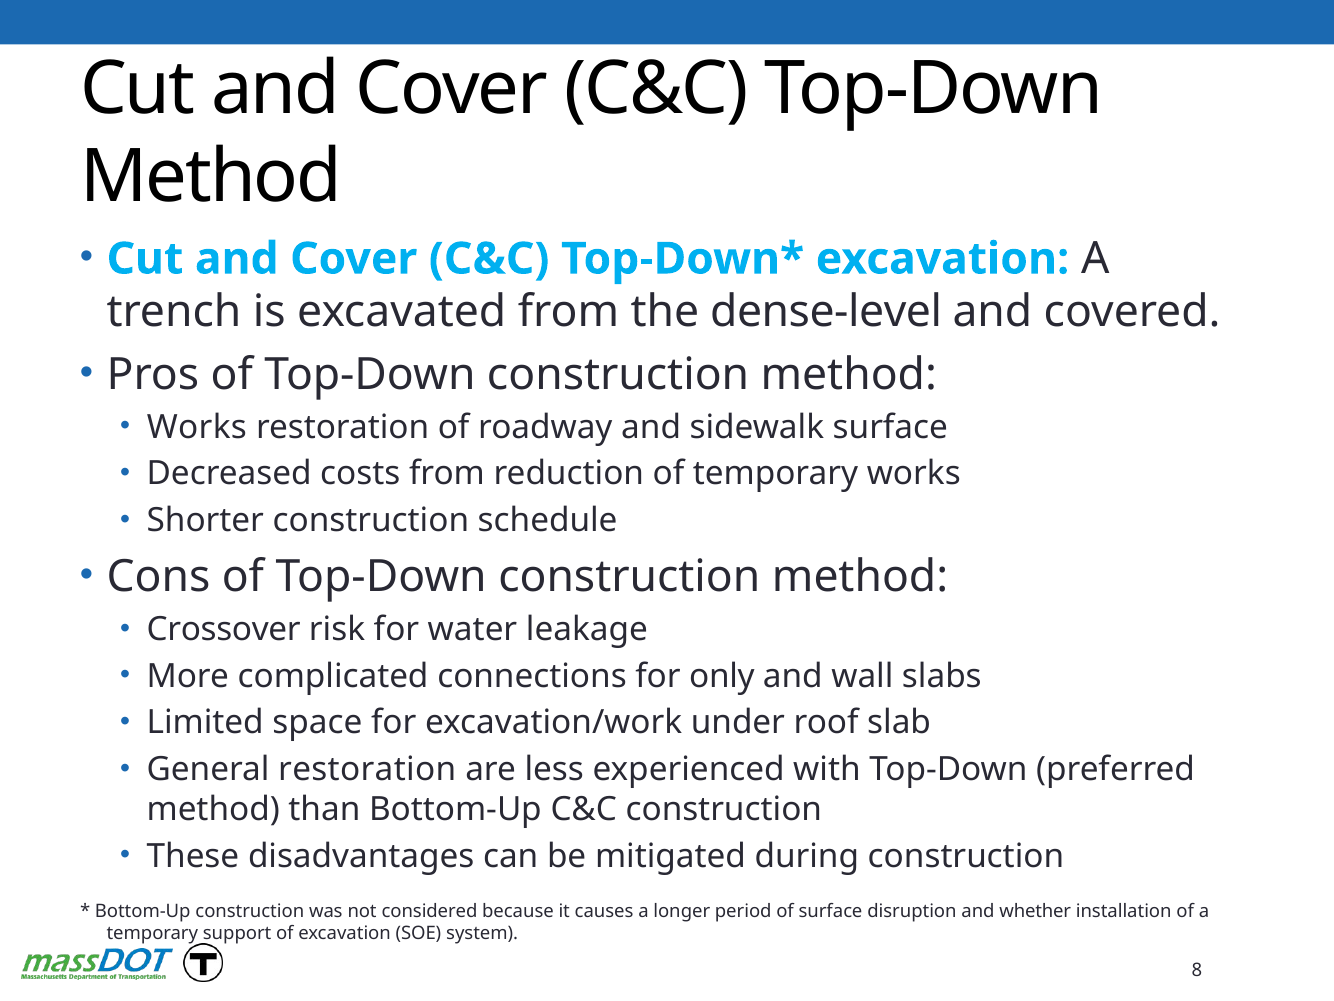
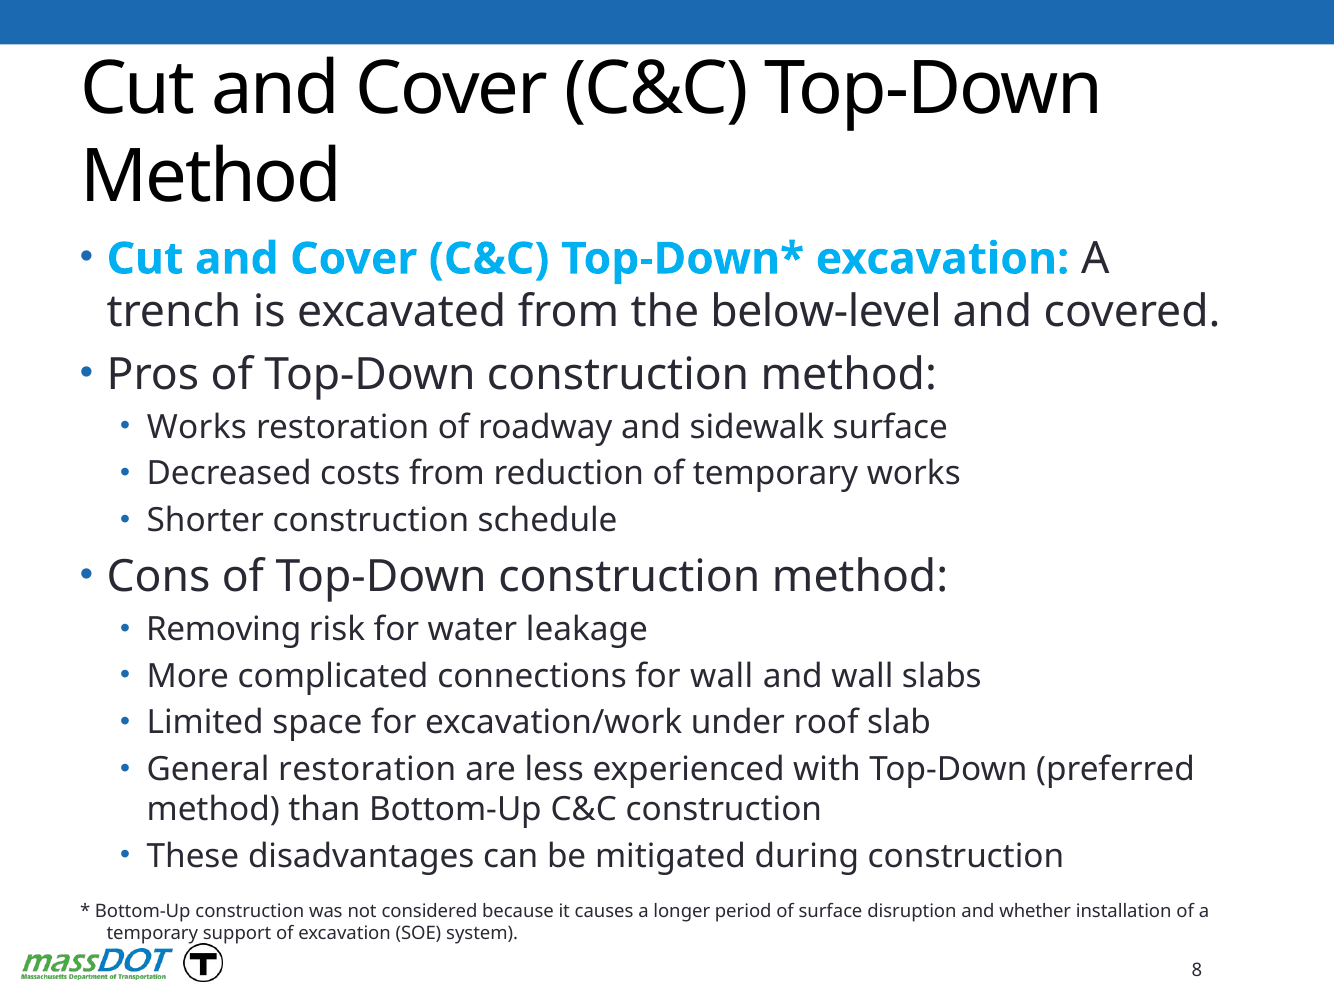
dense-level: dense-level -> below-level (826, 312)
Crossover: Crossover -> Removing (224, 629)
for only: only -> wall (722, 676)
